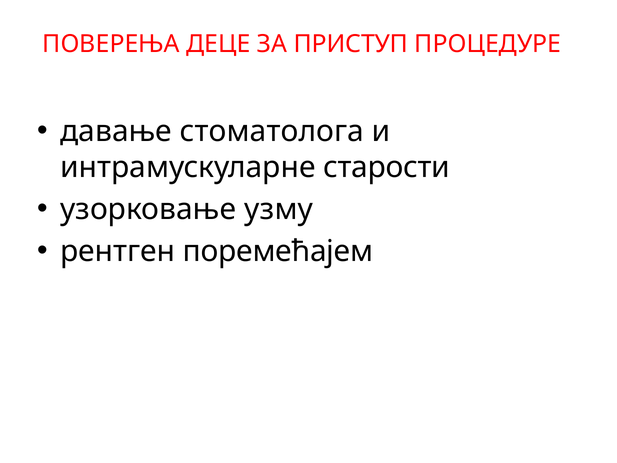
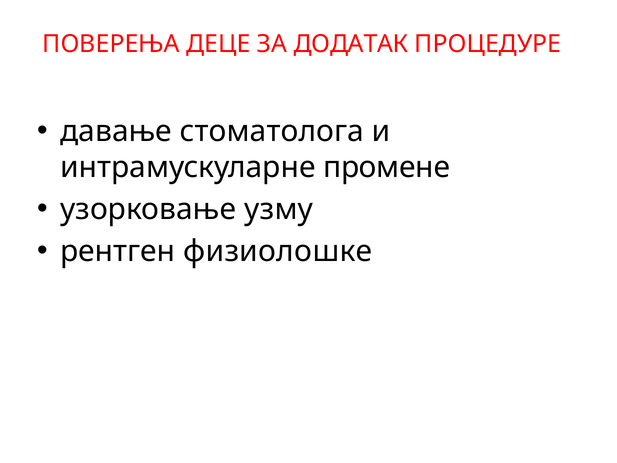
ПРИСТУП: ПРИСТУП -> ДОДАТАК (351, 44)
старости: старости -> промене (387, 167)
поремећајем: поремећајем -> физиолошке (278, 251)
